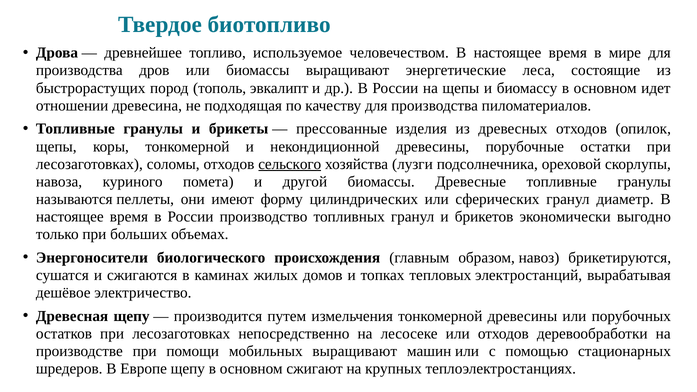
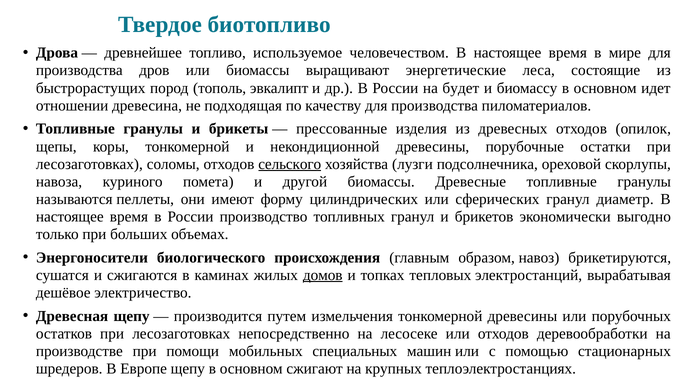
на щепы: щепы -> будет (461, 88)
домов underline: none -> present (323, 275)
мобильных выращивают: выращивают -> специальных (355, 351)
